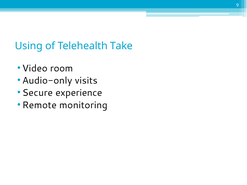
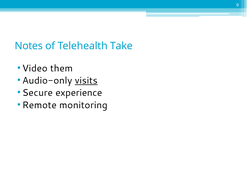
Using: Using -> Notes (29, 46)
room: room -> them (61, 68)
visits underline: none -> present (86, 81)
